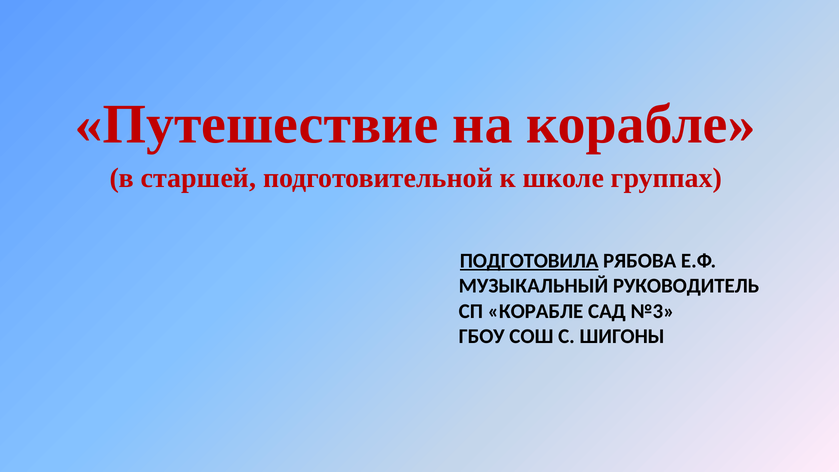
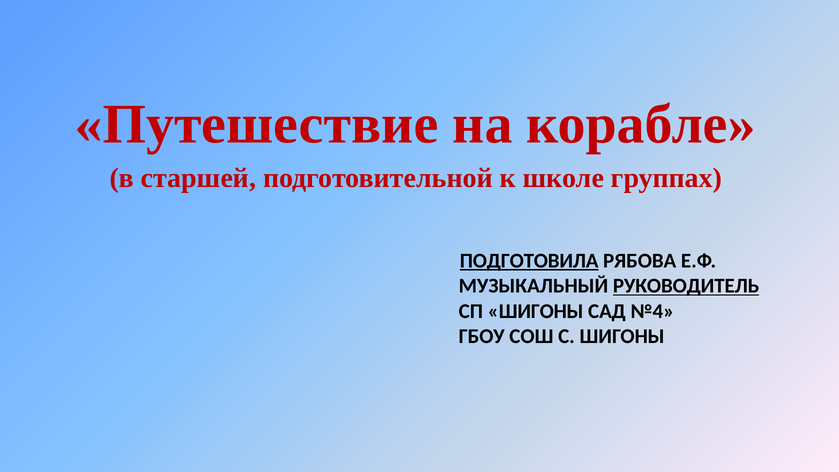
РУКОВОДИТЕЛЬ underline: none -> present (686, 286)
СП КОРАБЛЕ: КОРАБЛЕ -> ШИГОНЫ (536, 311)
№3: №3 -> №4 (653, 311)
